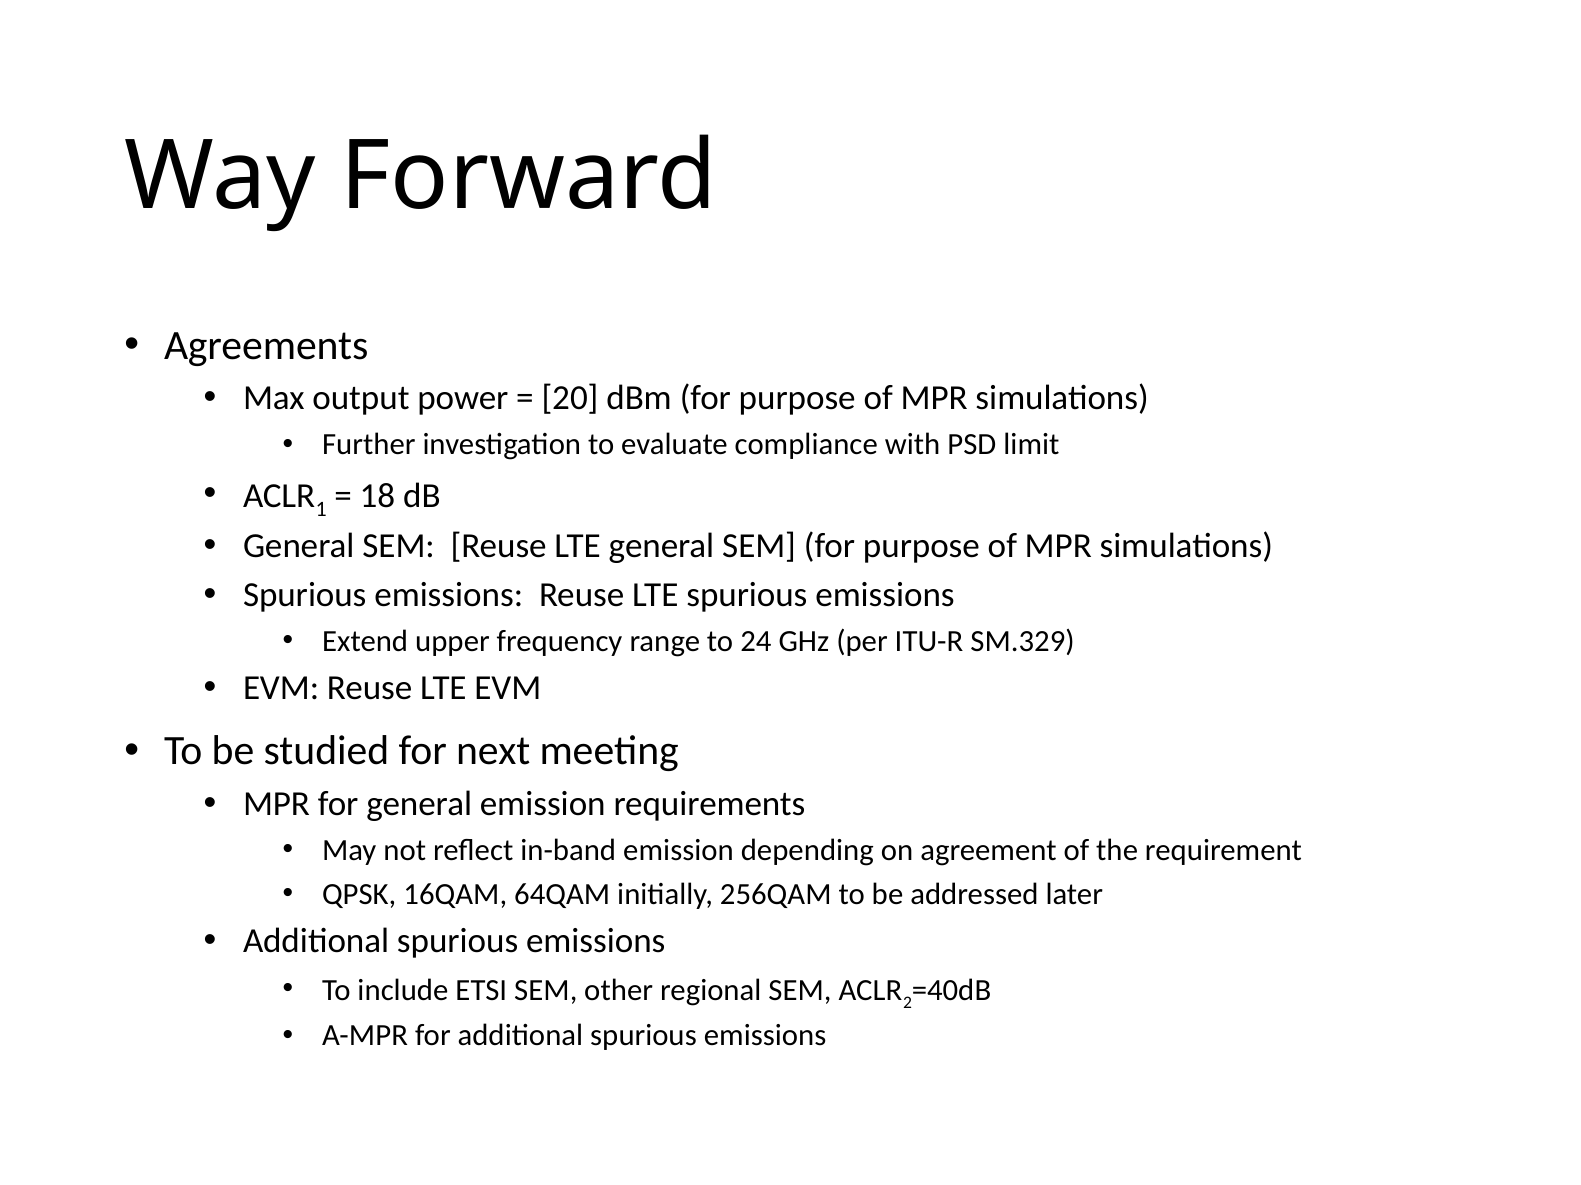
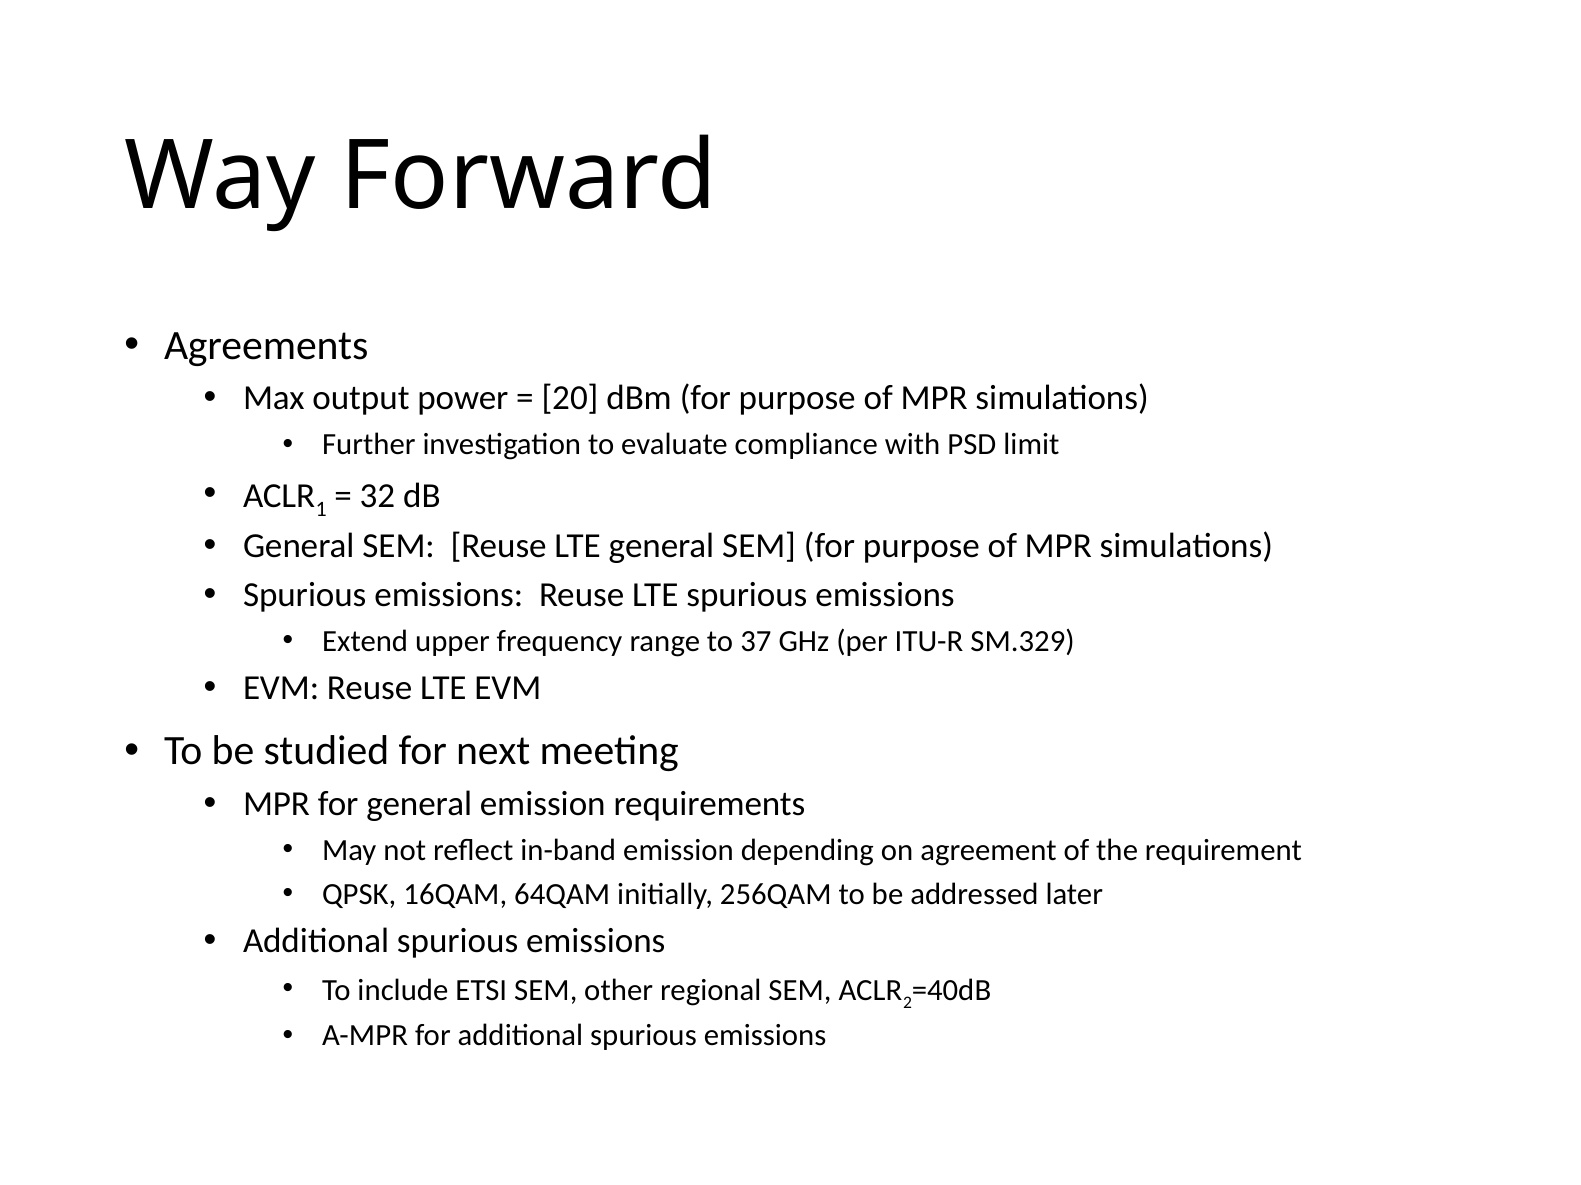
18: 18 -> 32 (377, 496)
24: 24 -> 37 (756, 642)
